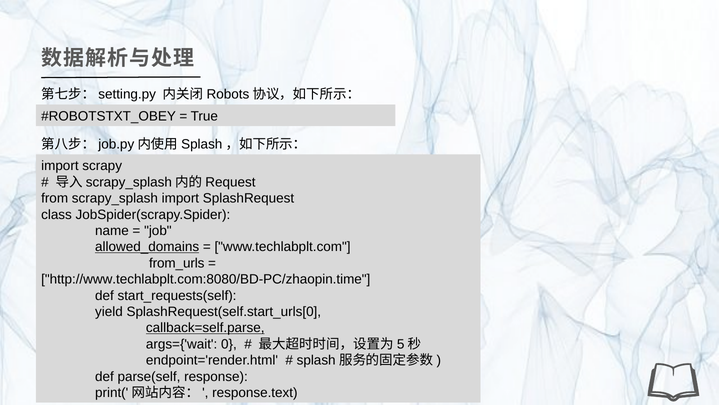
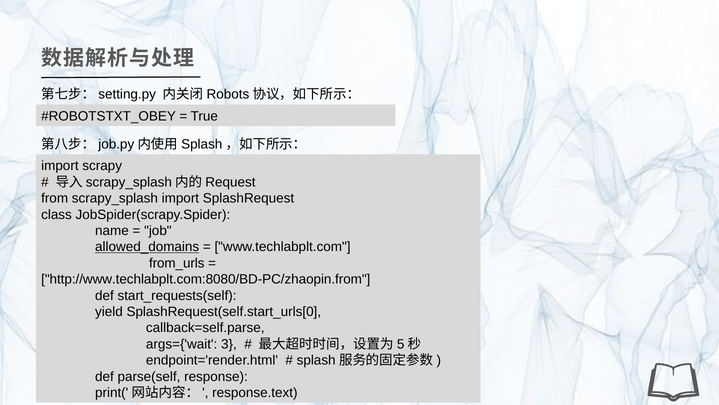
http://www.techlabplt.com:8080/BD-PC/zhaopin.time: http://www.techlabplt.com:8080/BD-PC/zhaopin.time -> http://www.techlabplt.com:8080/BD-PC/zhaopin.from (206, 279)
callback=self.parse underline: present -> none (205, 328)
0: 0 -> 3 (229, 344)
